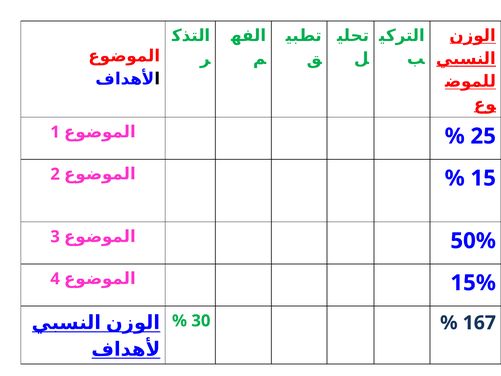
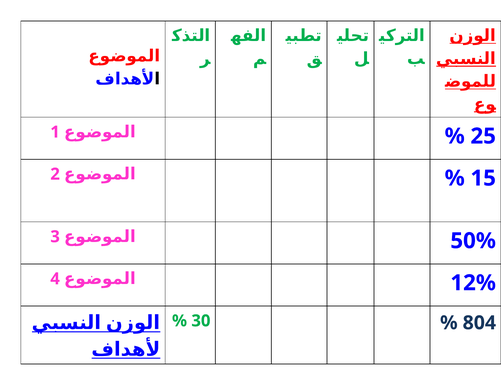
15%: 15% -> 12% (473, 283)
167: 167 -> 804 (479, 323)
